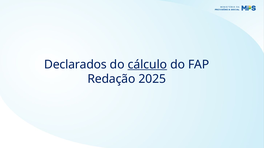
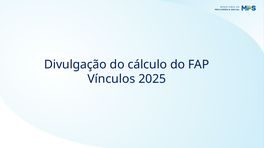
Declarados: Declarados -> Divulgação (75, 65)
cálculo underline: present -> none (147, 65)
Redação: Redação -> Vínculos (111, 79)
